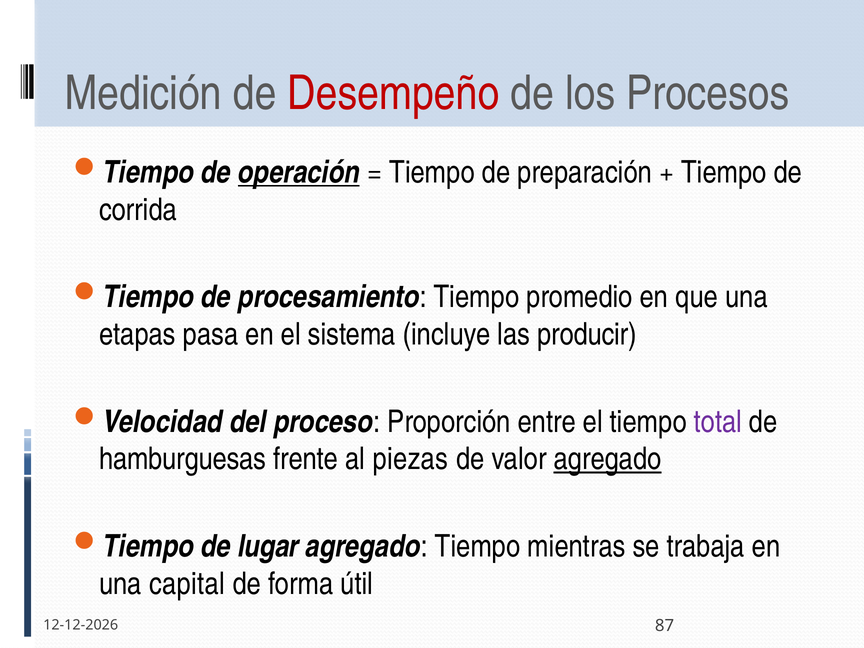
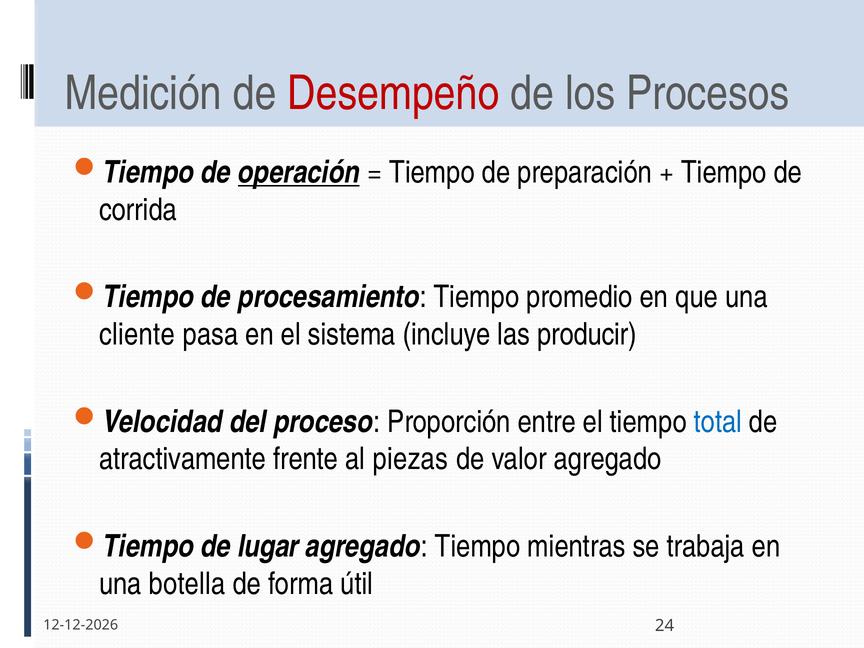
etapas: etapas -> cliente (137, 334)
total colour: purple -> blue (718, 422)
hamburguesas: hamburguesas -> atractivamente (183, 459)
agregado underline: present -> none (608, 459)
capital: capital -> botella (187, 584)
87: 87 -> 24 (665, 626)
